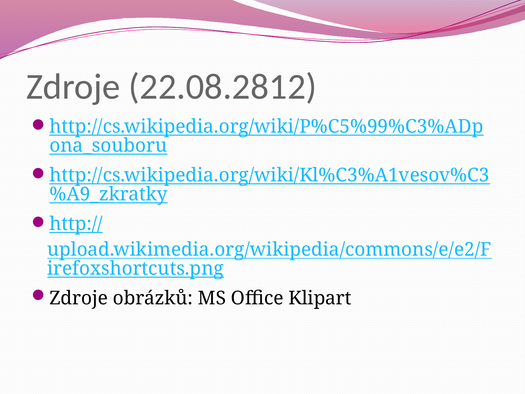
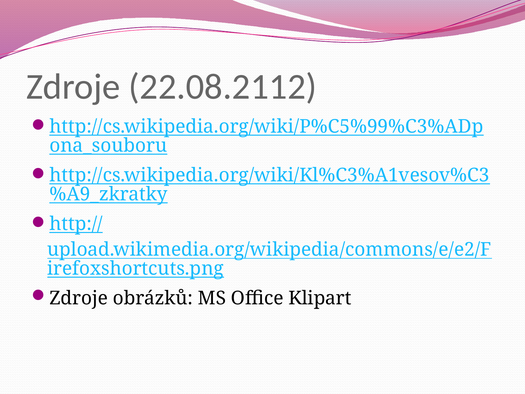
22.08.2812: 22.08.2812 -> 22.08.2112 (223, 87)
